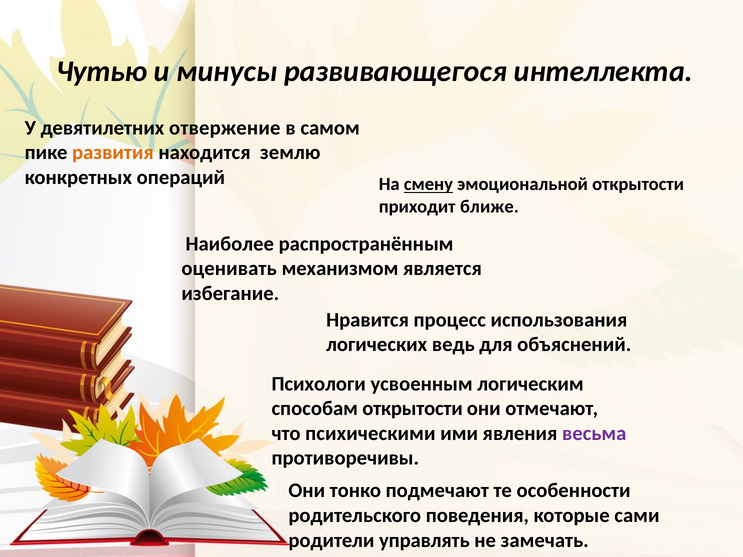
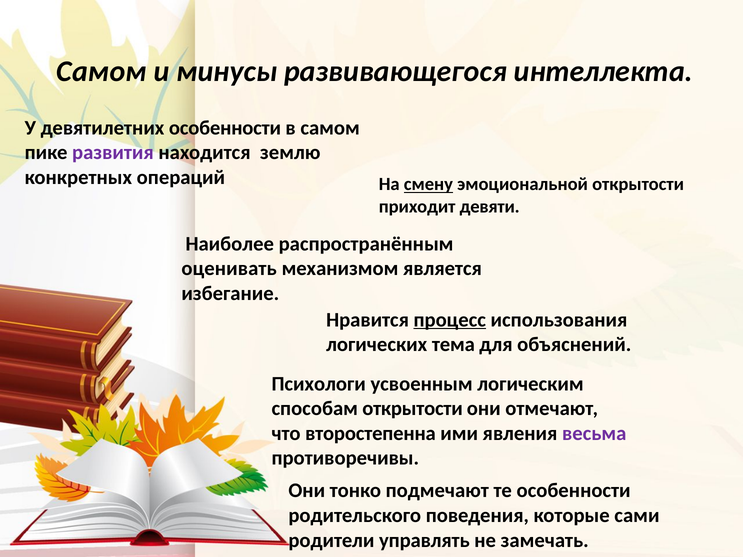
Чутью: Чутью -> Самом (102, 71)
девятилетних отвержение: отвержение -> особенности (225, 128)
развития colour: orange -> purple (113, 153)
ближе: ближе -> девяти (490, 207)
процесс underline: none -> present (450, 320)
ведь: ведь -> тема (453, 345)
психическими: психическими -> второстепенна (370, 434)
